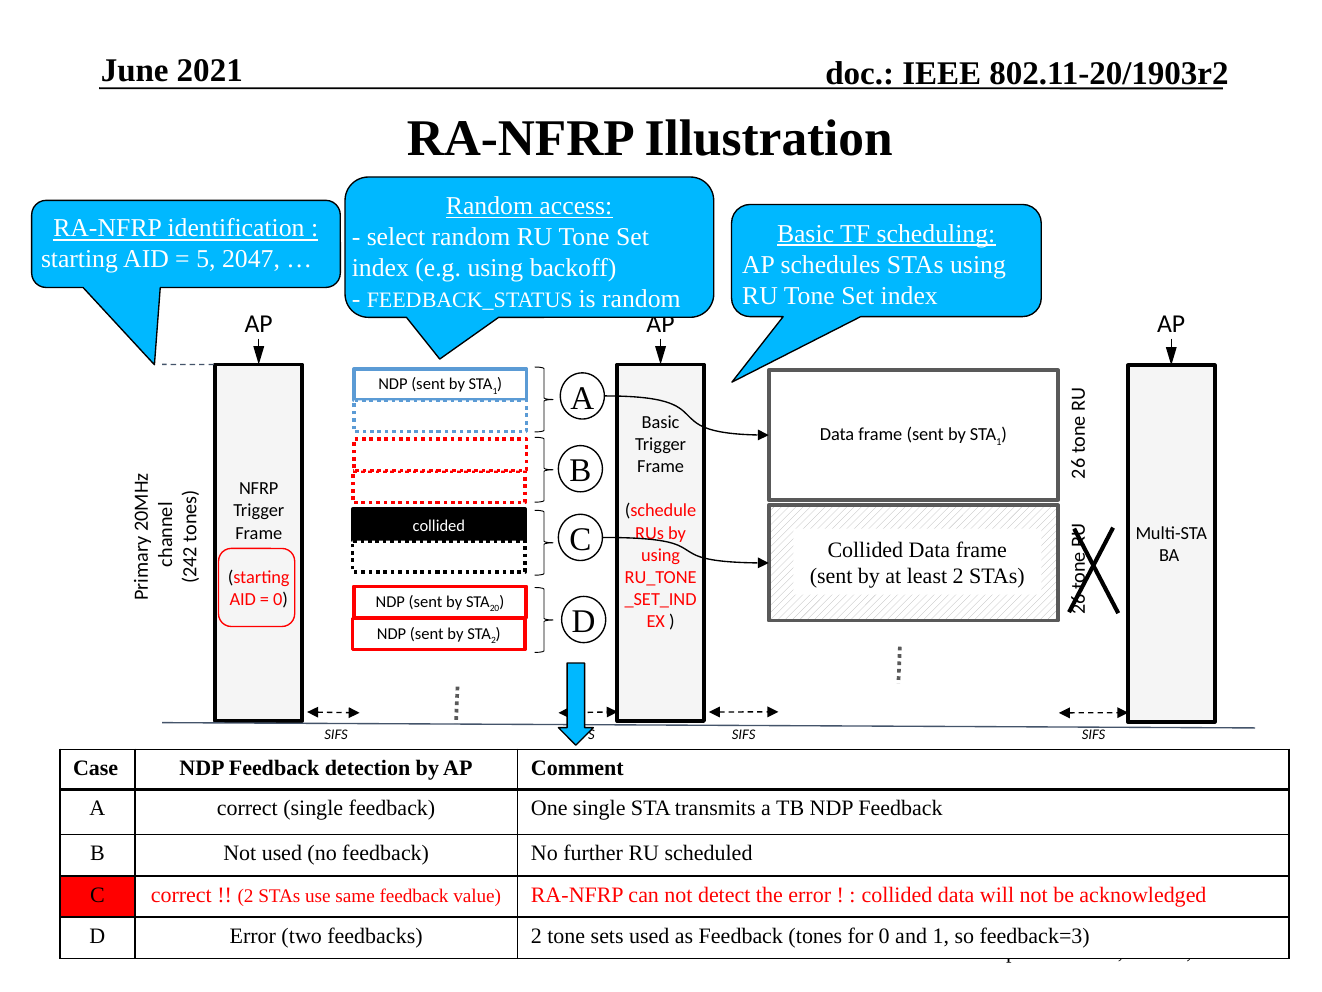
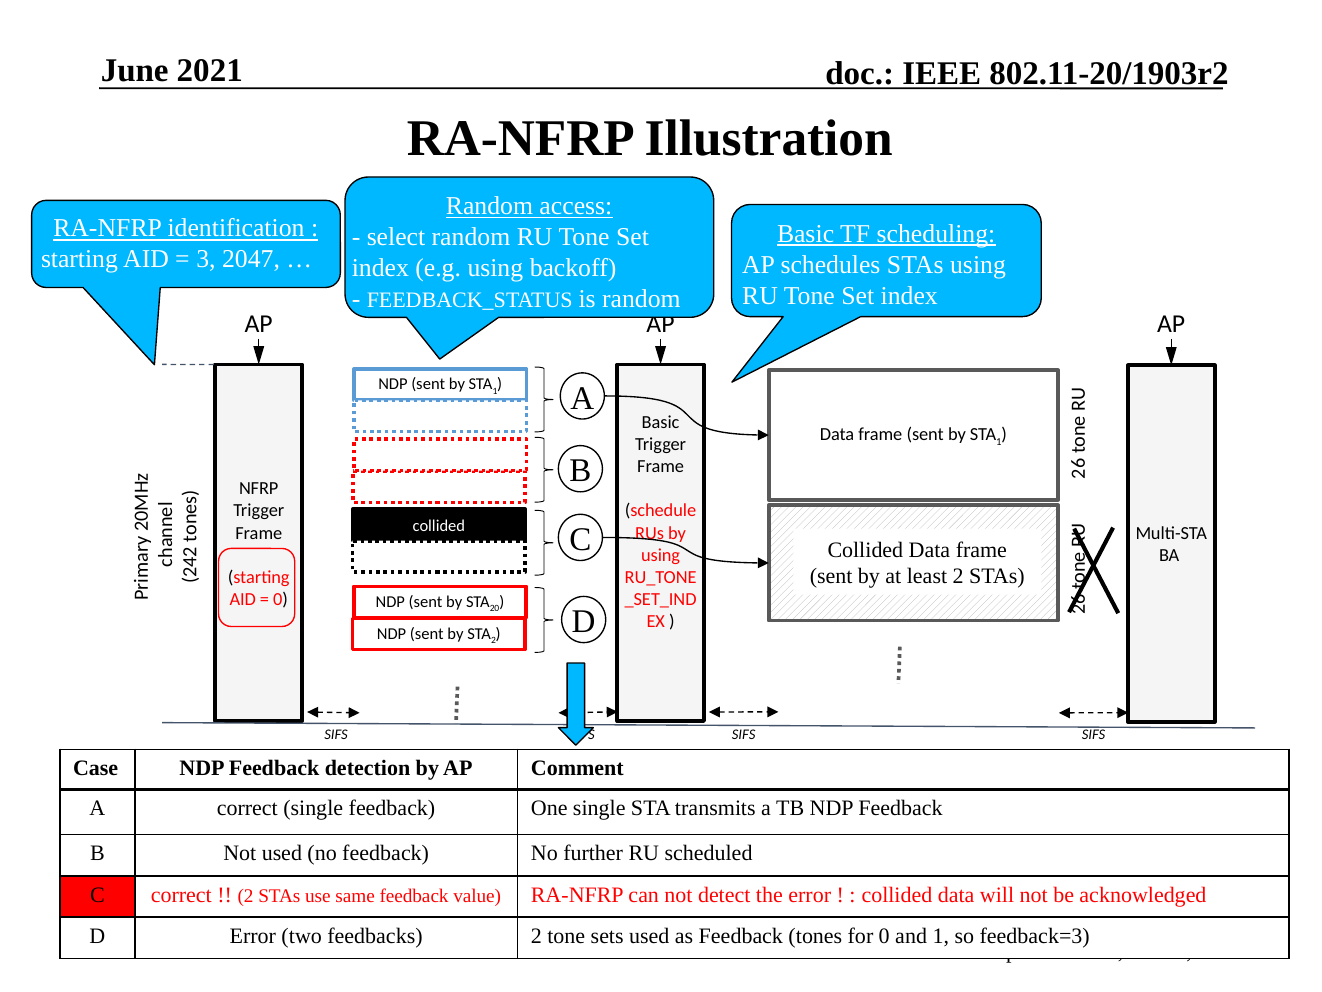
5: 5 -> 3 (206, 259)
